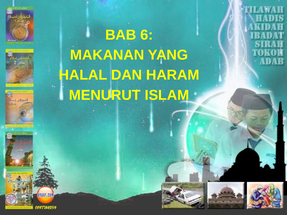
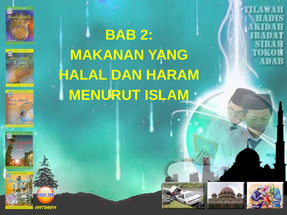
6: 6 -> 2 (147, 35)
